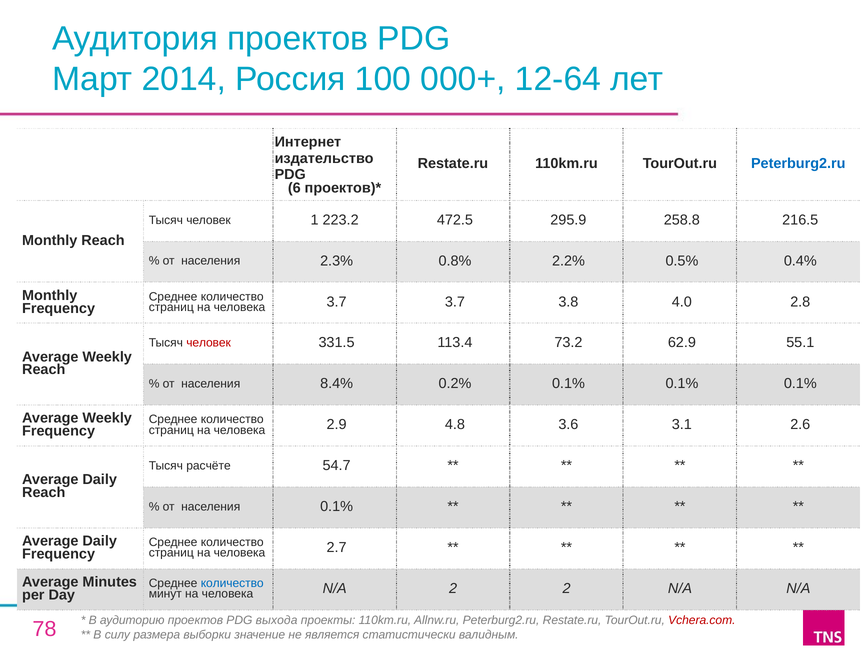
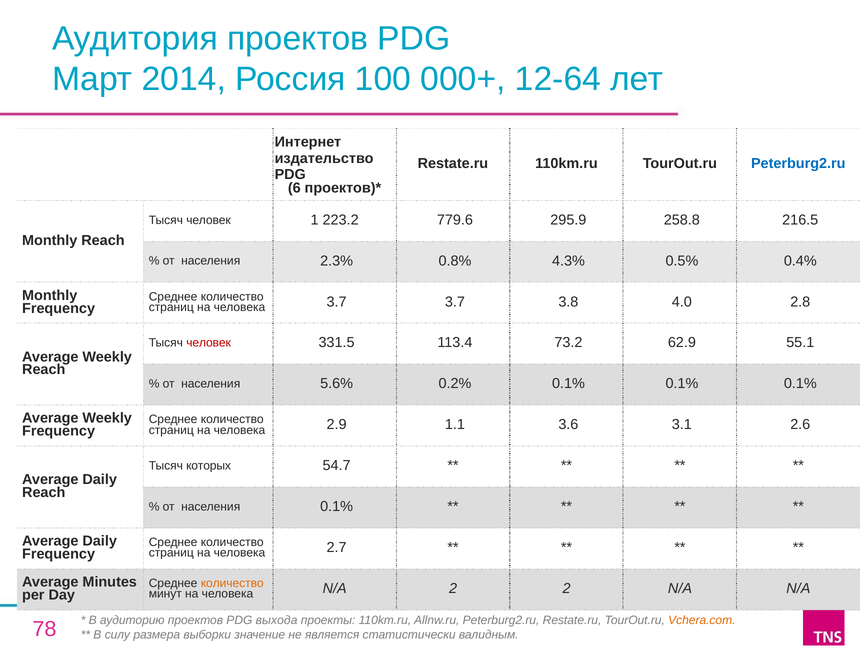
472.5: 472.5 -> 779.6 (455, 220)
2.2%: 2.2% -> 4.3% (568, 261)
8.4%: 8.4% -> 5.6% (337, 384)
4.8: 4.8 -> 1.1 (455, 425)
расчёте: расчёте -> которых (209, 466)
количество colour: blue -> orange (232, 583)
Vchera.com colour: red -> orange (702, 620)
